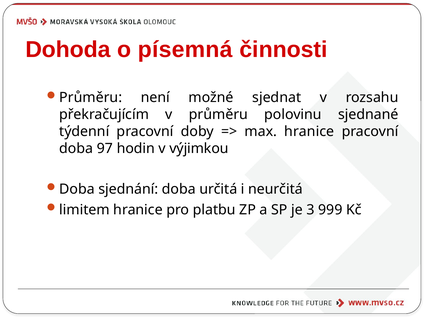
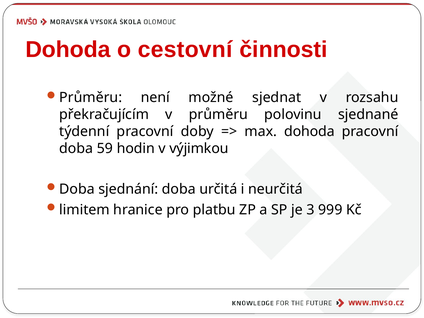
písemná: písemná -> cestovní (185, 50)
max hranice: hranice -> dohoda (309, 132)
97: 97 -> 59 (105, 149)
